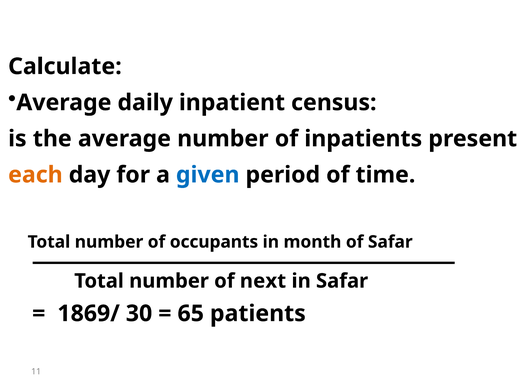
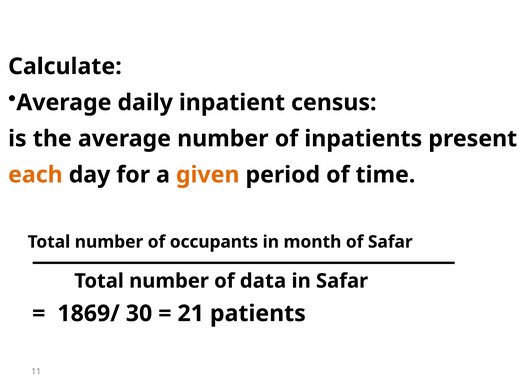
given colour: blue -> orange (208, 175)
next: next -> data (263, 281)
65: 65 -> 21 (191, 314)
